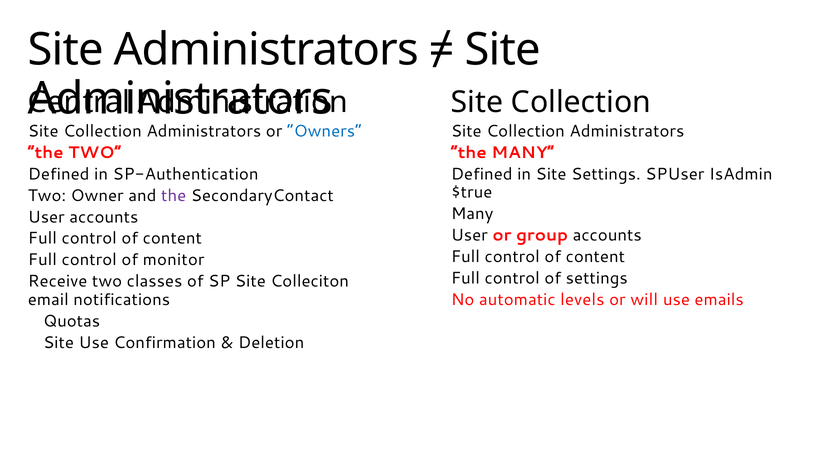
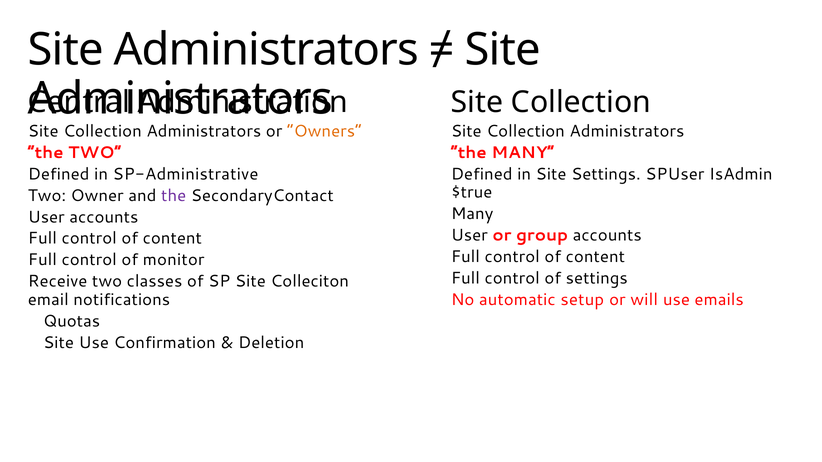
Owners colour: blue -> orange (324, 131)
SP-Authentication: SP-Authentication -> SP-Administrative (185, 174)
levels: levels -> setup (582, 300)
